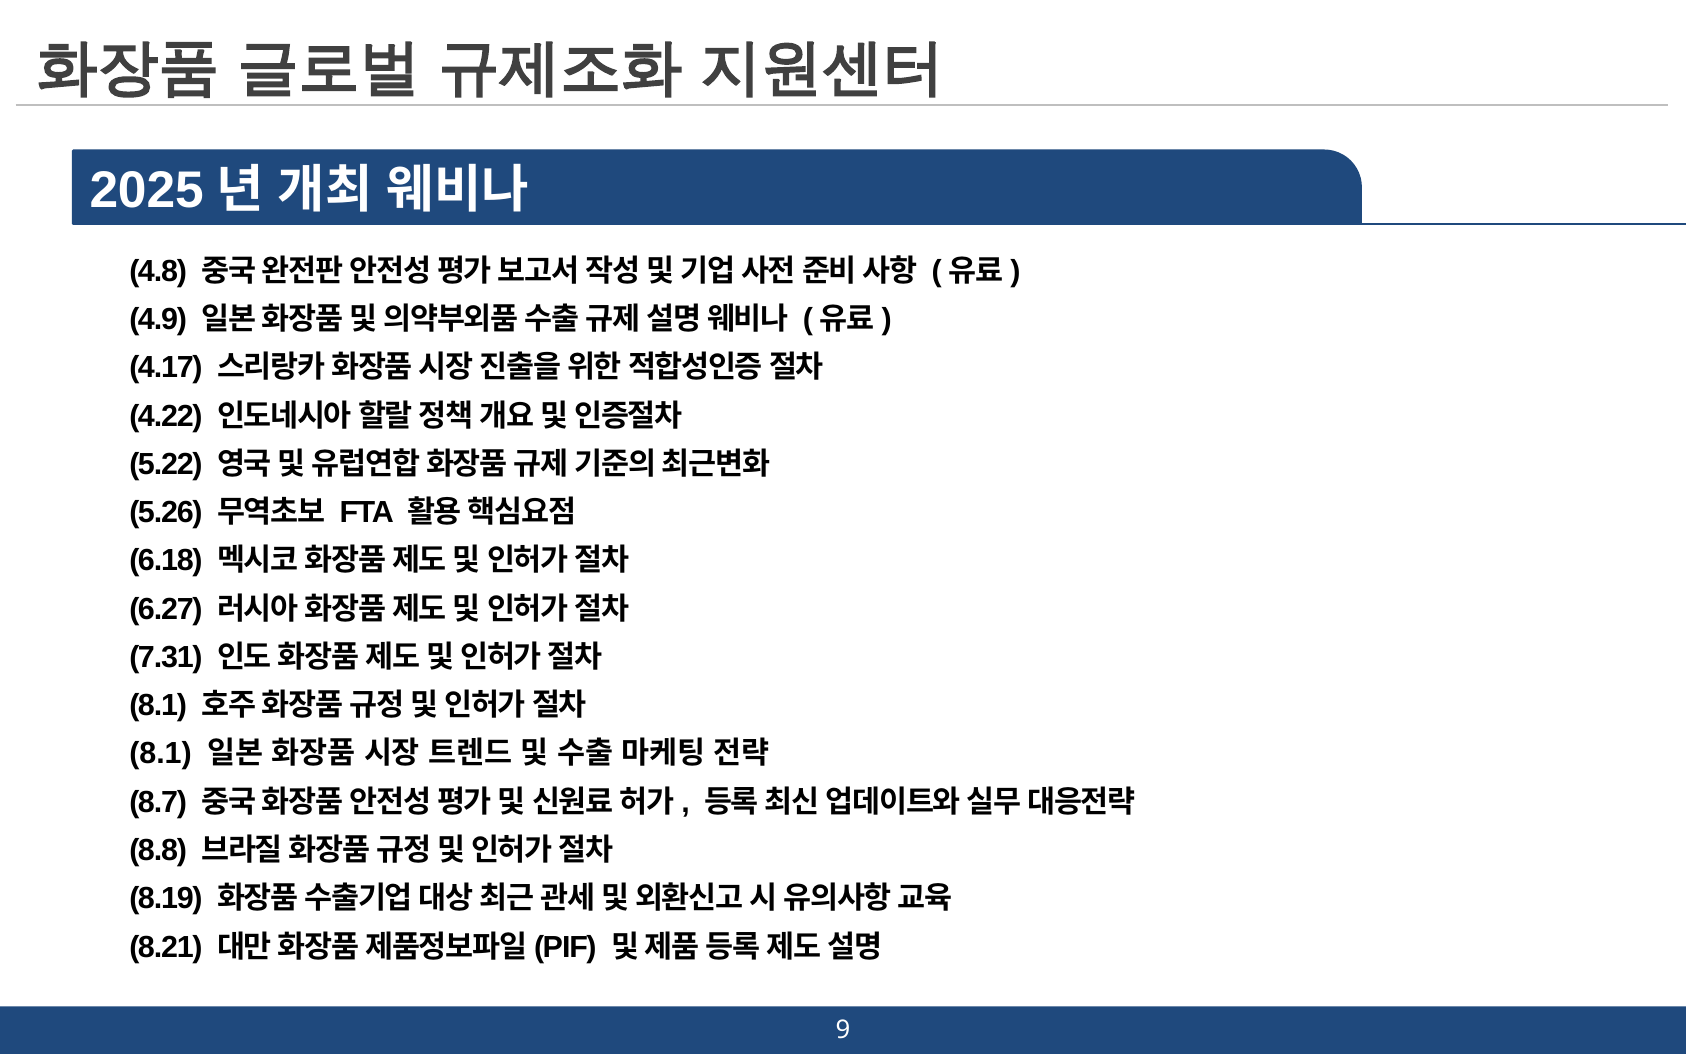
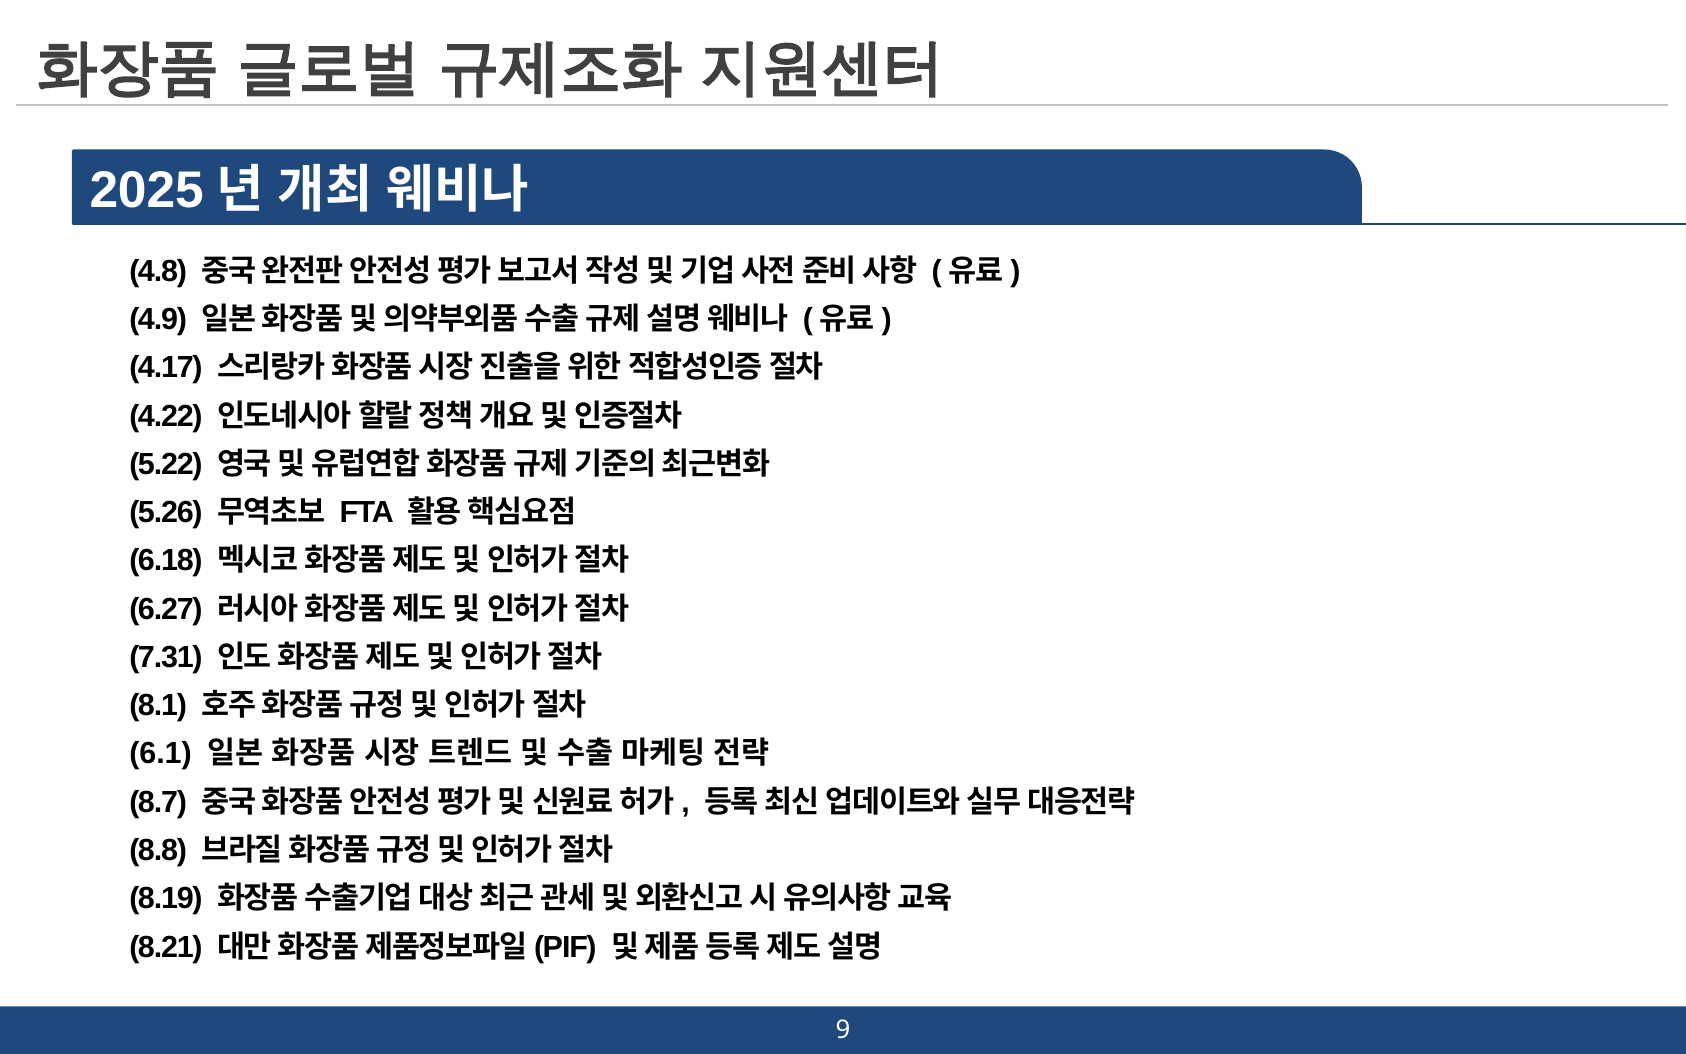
8.1: 8.1 -> 6.1 (161, 754)
